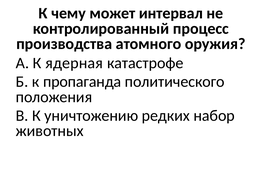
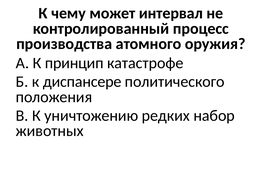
ядерная: ядерная -> принцип (74, 63)
пропаганда: пропаганда -> диспансере (82, 82)
